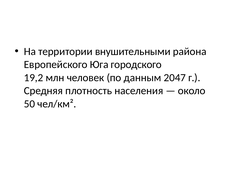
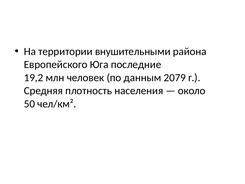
городского: городского -> последние (136, 64)
2047: 2047 -> 2079 (175, 78)
